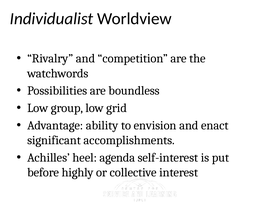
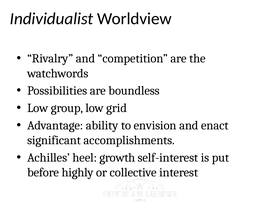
agenda: agenda -> growth (117, 158)
